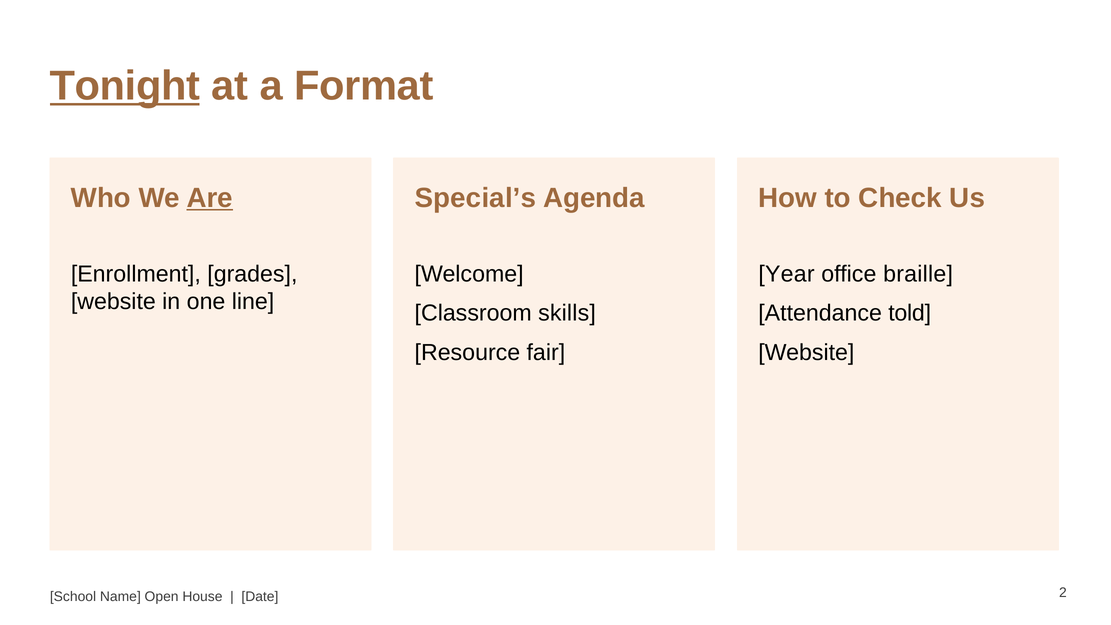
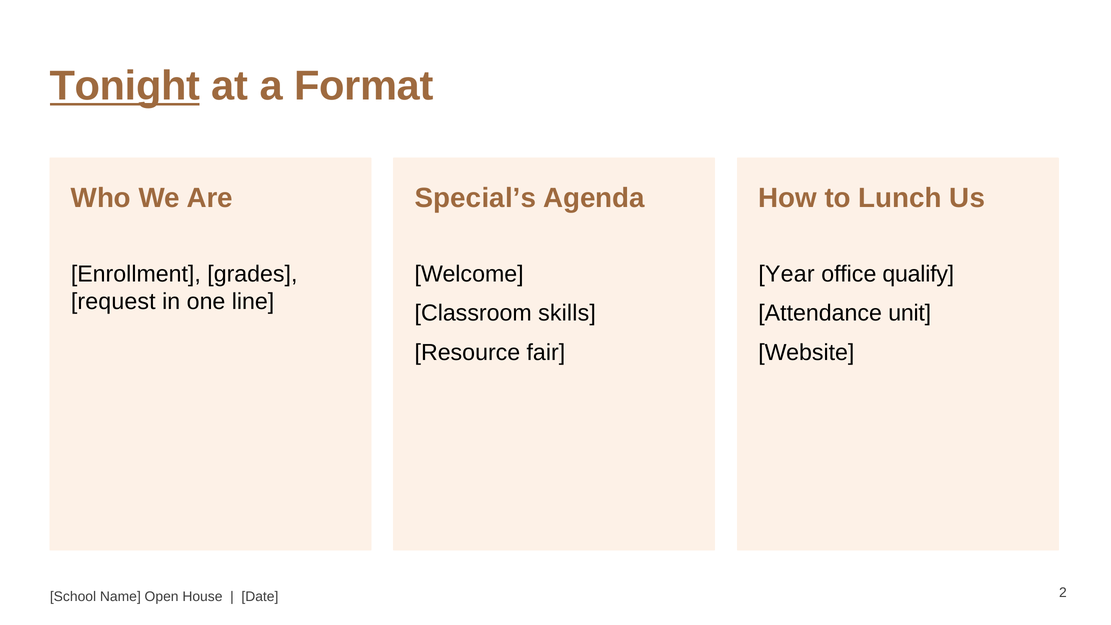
Are underline: present -> none (210, 198)
Check: Check -> Lunch (900, 198)
braille: braille -> qualify (918, 274)
website: website -> request (113, 302)
told: told -> unit (910, 313)
